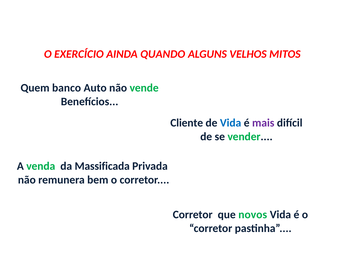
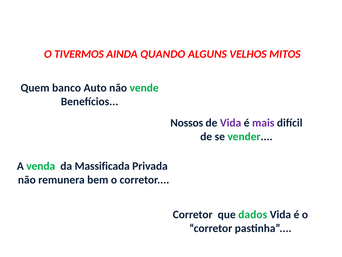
EXERCÍCIO: EXERCÍCIO -> TIVERMOS (79, 54)
Cliente: Cliente -> Nossos (187, 123)
Vida colour: blue -> purple (231, 123)
novos: novos -> dados (253, 214)
